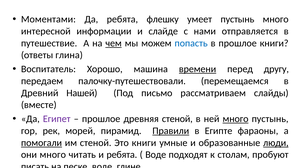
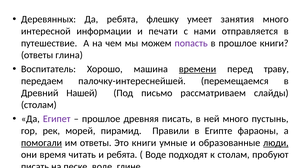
Моментами: Моментами -> Деревянных (48, 19)
умеет пустынь: пустынь -> занятия (237, 19)
слайде: слайде -> печати (163, 31)
чем underline: present -> none (114, 43)
попасть colour: blue -> purple (191, 43)
другу: другу -> траву (276, 69)
палочку-путешествовали: палочку-путешествовали -> палочку-интереснейшей (132, 81)
вместе: вместе -> столам (39, 105)
древняя стеной: стеной -> писать (177, 119)
много underline: present -> none (236, 119)
Правили underline: present -> none (171, 130)
им стеной: стеной -> ответы (96, 142)
они много: много -> время (53, 154)
